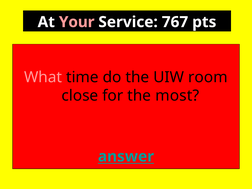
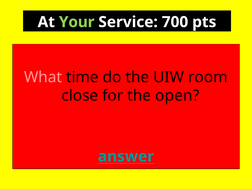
Your colour: pink -> light green (77, 22)
767: 767 -> 700 (175, 22)
most: most -> open (177, 96)
